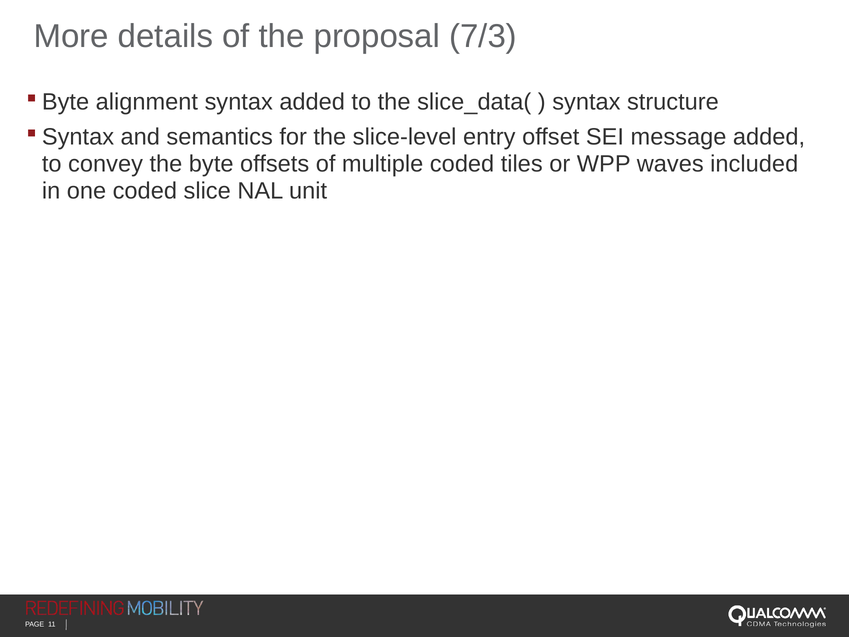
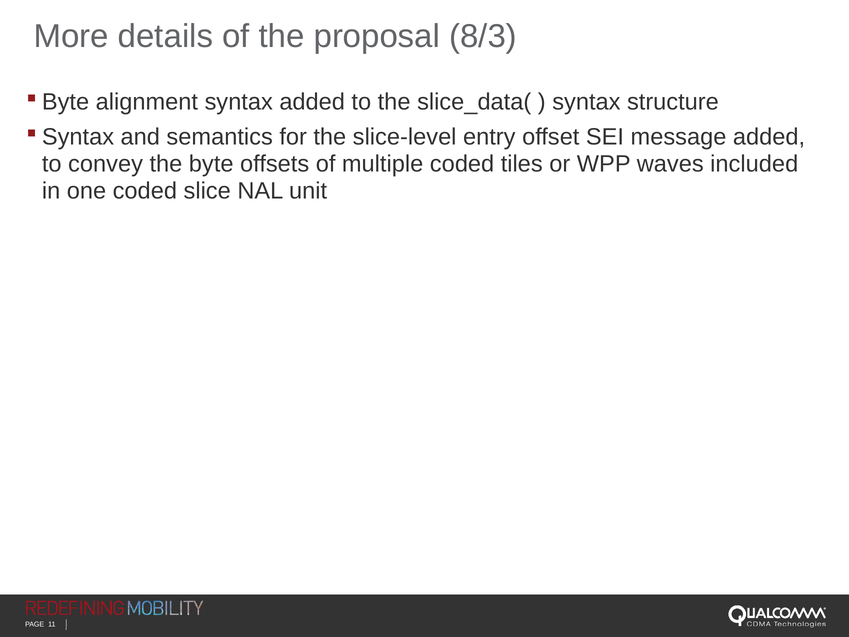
7/3: 7/3 -> 8/3 (483, 36)
